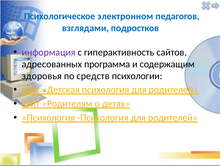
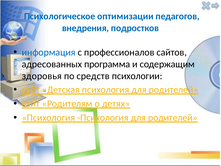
электронном: электронном -> оптимизации (125, 16)
взглядами: взглядами -> внедрения (85, 28)
информация colour: purple -> blue (49, 52)
гиперактивность: гиперактивность -> профессионалов (119, 52)
